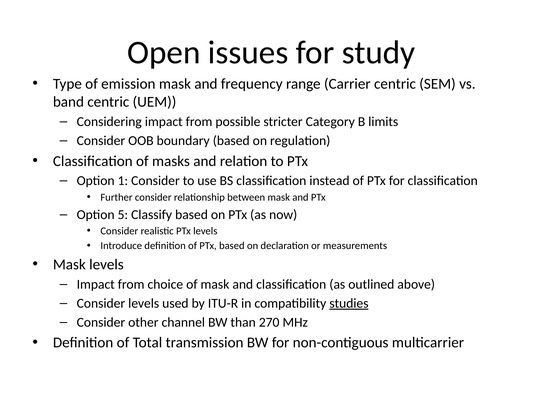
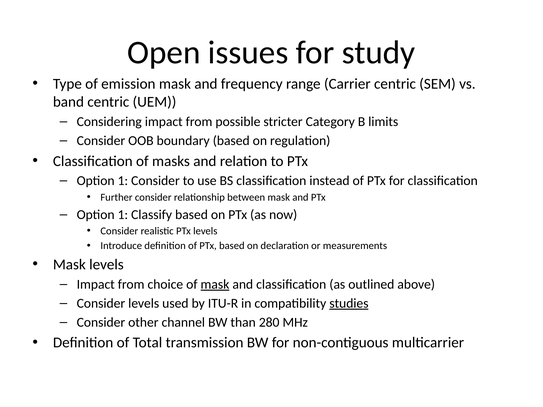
5: 5 -> 1 (123, 215)
mask underline: none -> present (215, 284)
270: 270 -> 280 (269, 322)
